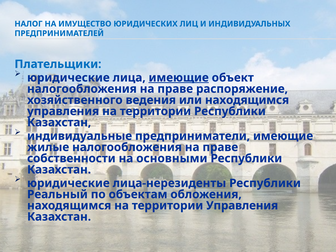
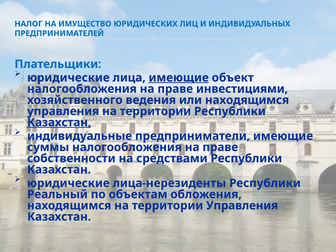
распоряжение: распоряжение -> инвестициями (242, 89)
Казахстан underline: none -> present (59, 122)
жилые: жилые -> суммы (48, 147)
основными: основными -> средствами (172, 158)
